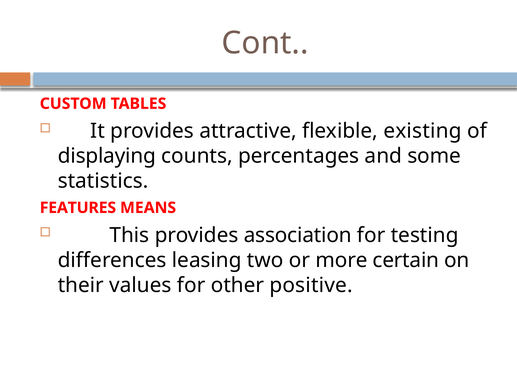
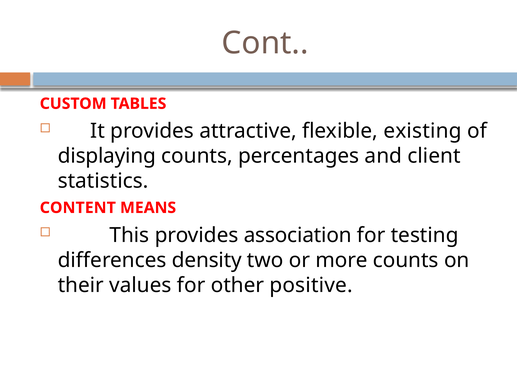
some: some -> client (434, 156)
FEATURES: FEATURES -> CONTENT (78, 208)
leasing: leasing -> density (207, 260)
more certain: certain -> counts (406, 260)
